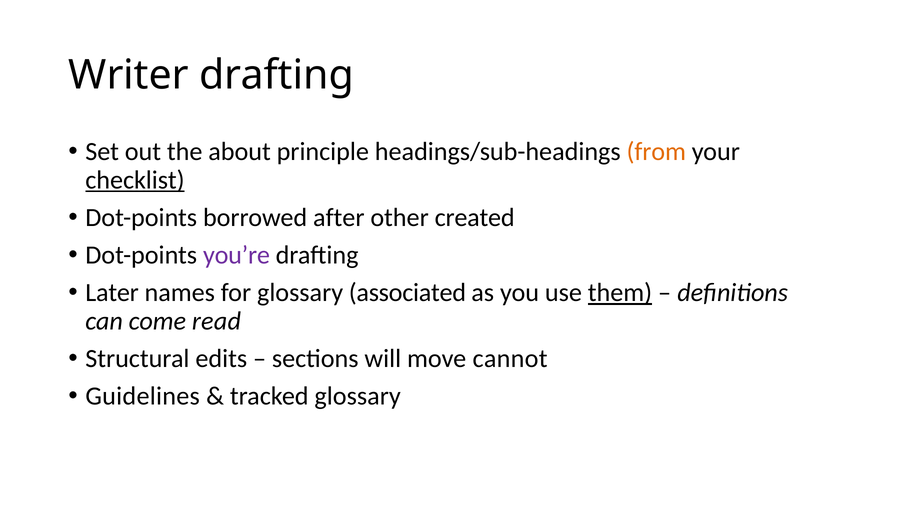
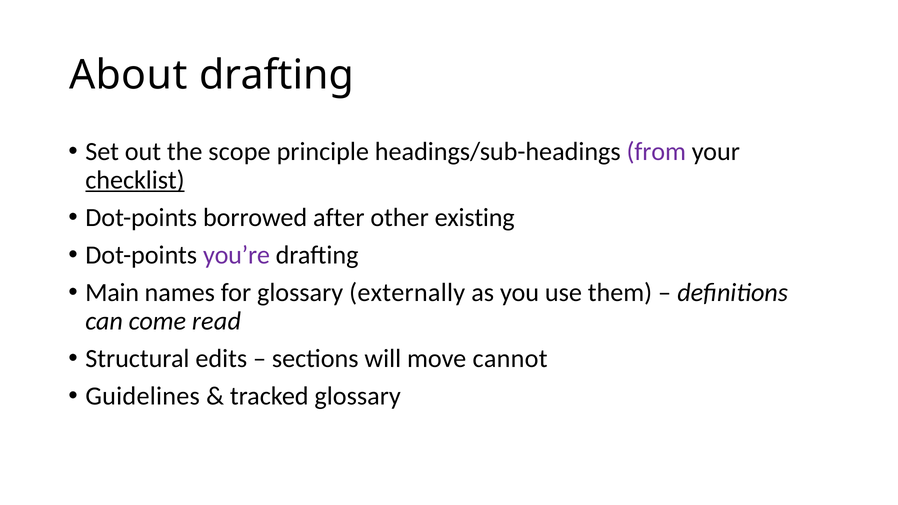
Writer: Writer -> About (128, 75)
about: about -> scope (239, 152)
from colour: orange -> purple (656, 152)
created: created -> existing (475, 218)
Later: Later -> Main (112, 293)
associated: associated -> externally (407, 293)
them underline: present -> none (620, 293)
